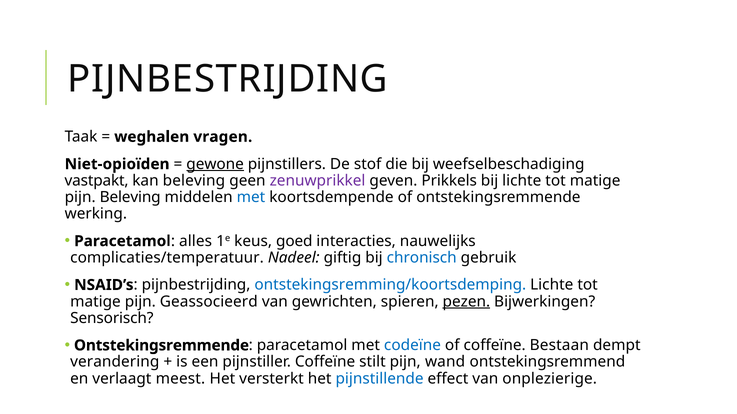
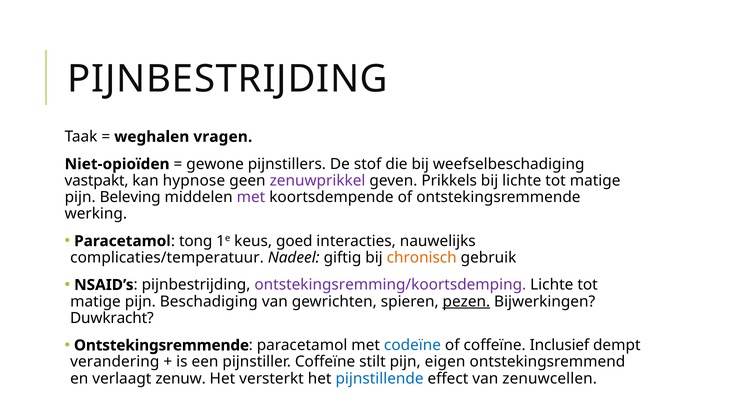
gewone underline: present -> none (215, 164)
kan beleving: beleving -> hypnose (194, 181)
met colour: blue -> purple (251, 197)
alles: alles -> tong (196, 241)
chronisch colour: blue -> orange (422, 258)
ontstekingsremming/koortsdemping colour: blue -> purple (390, 285)
Geassocieerd: Geassocieerd -> Beschadiging (209, 302)
Sensorisch: Sensorisch -> Duwkracht (112, 318)
Bestaan: Bestaan -> Inclusief (559, 346)
wand: wand -> eigen (445, 362)
meest: meest -> zenuw (181, 379)
onplezierige: onplezierige -> zenuwcellen (550, 379)
